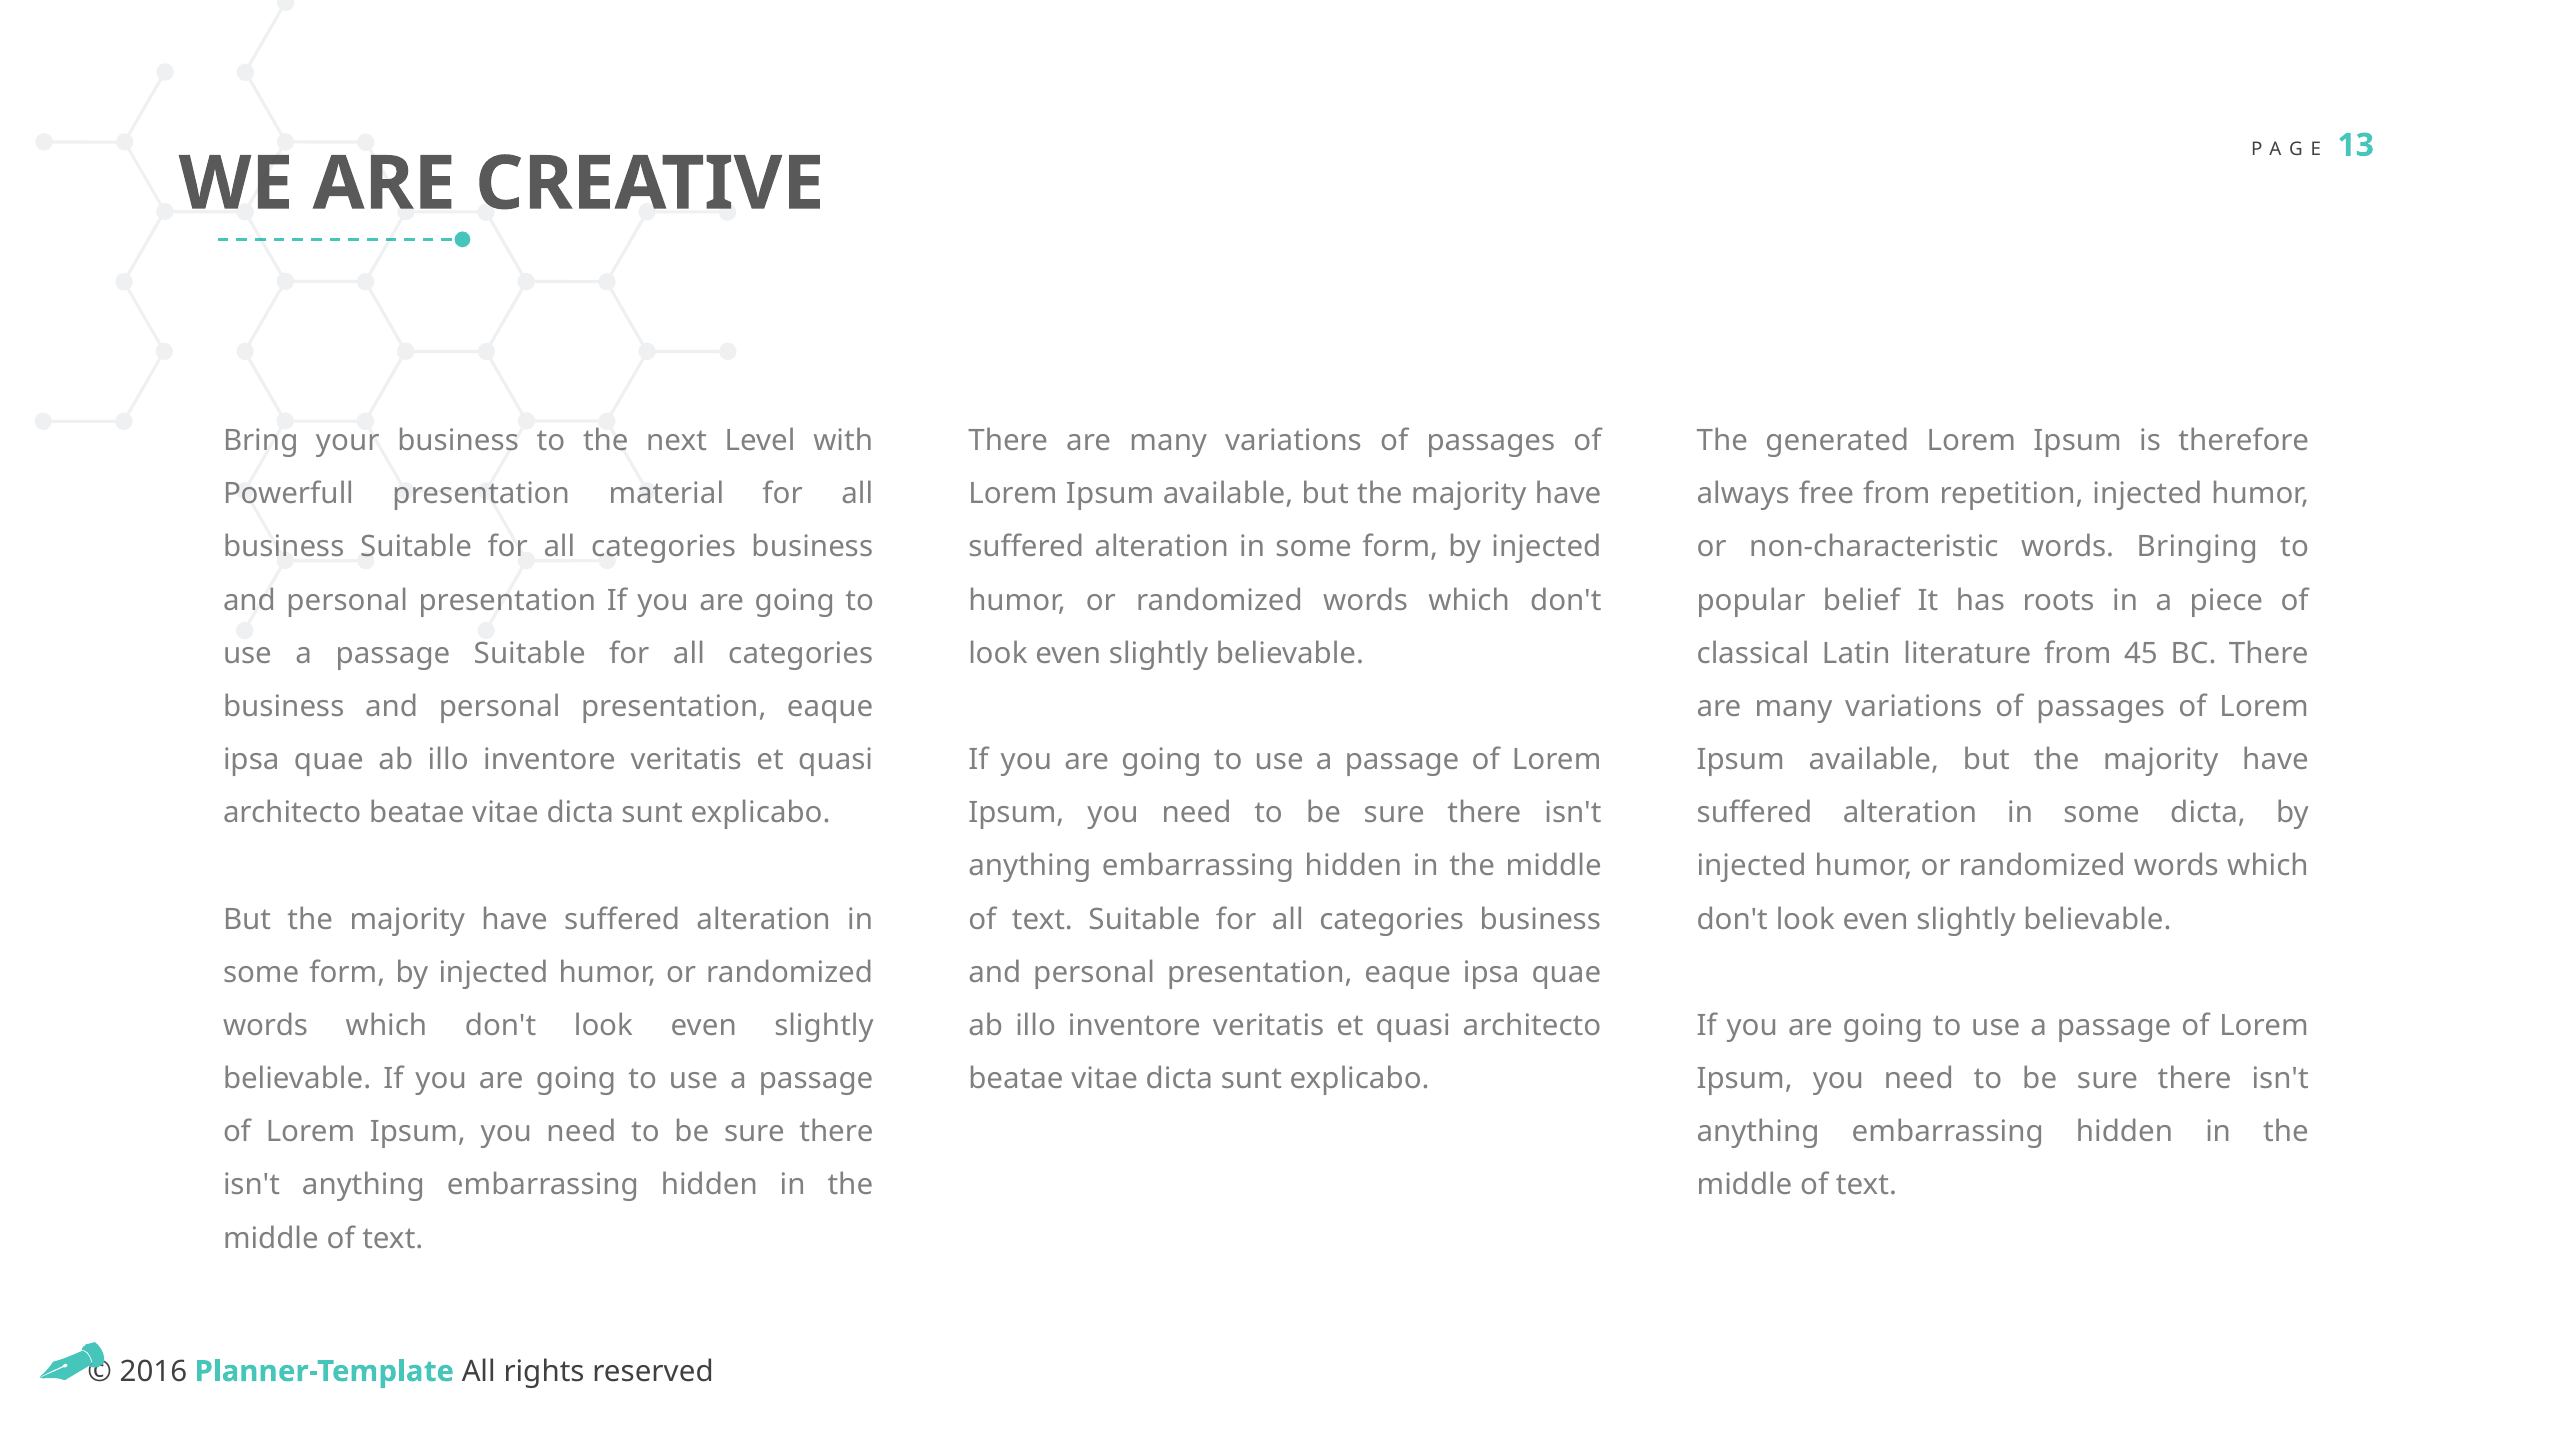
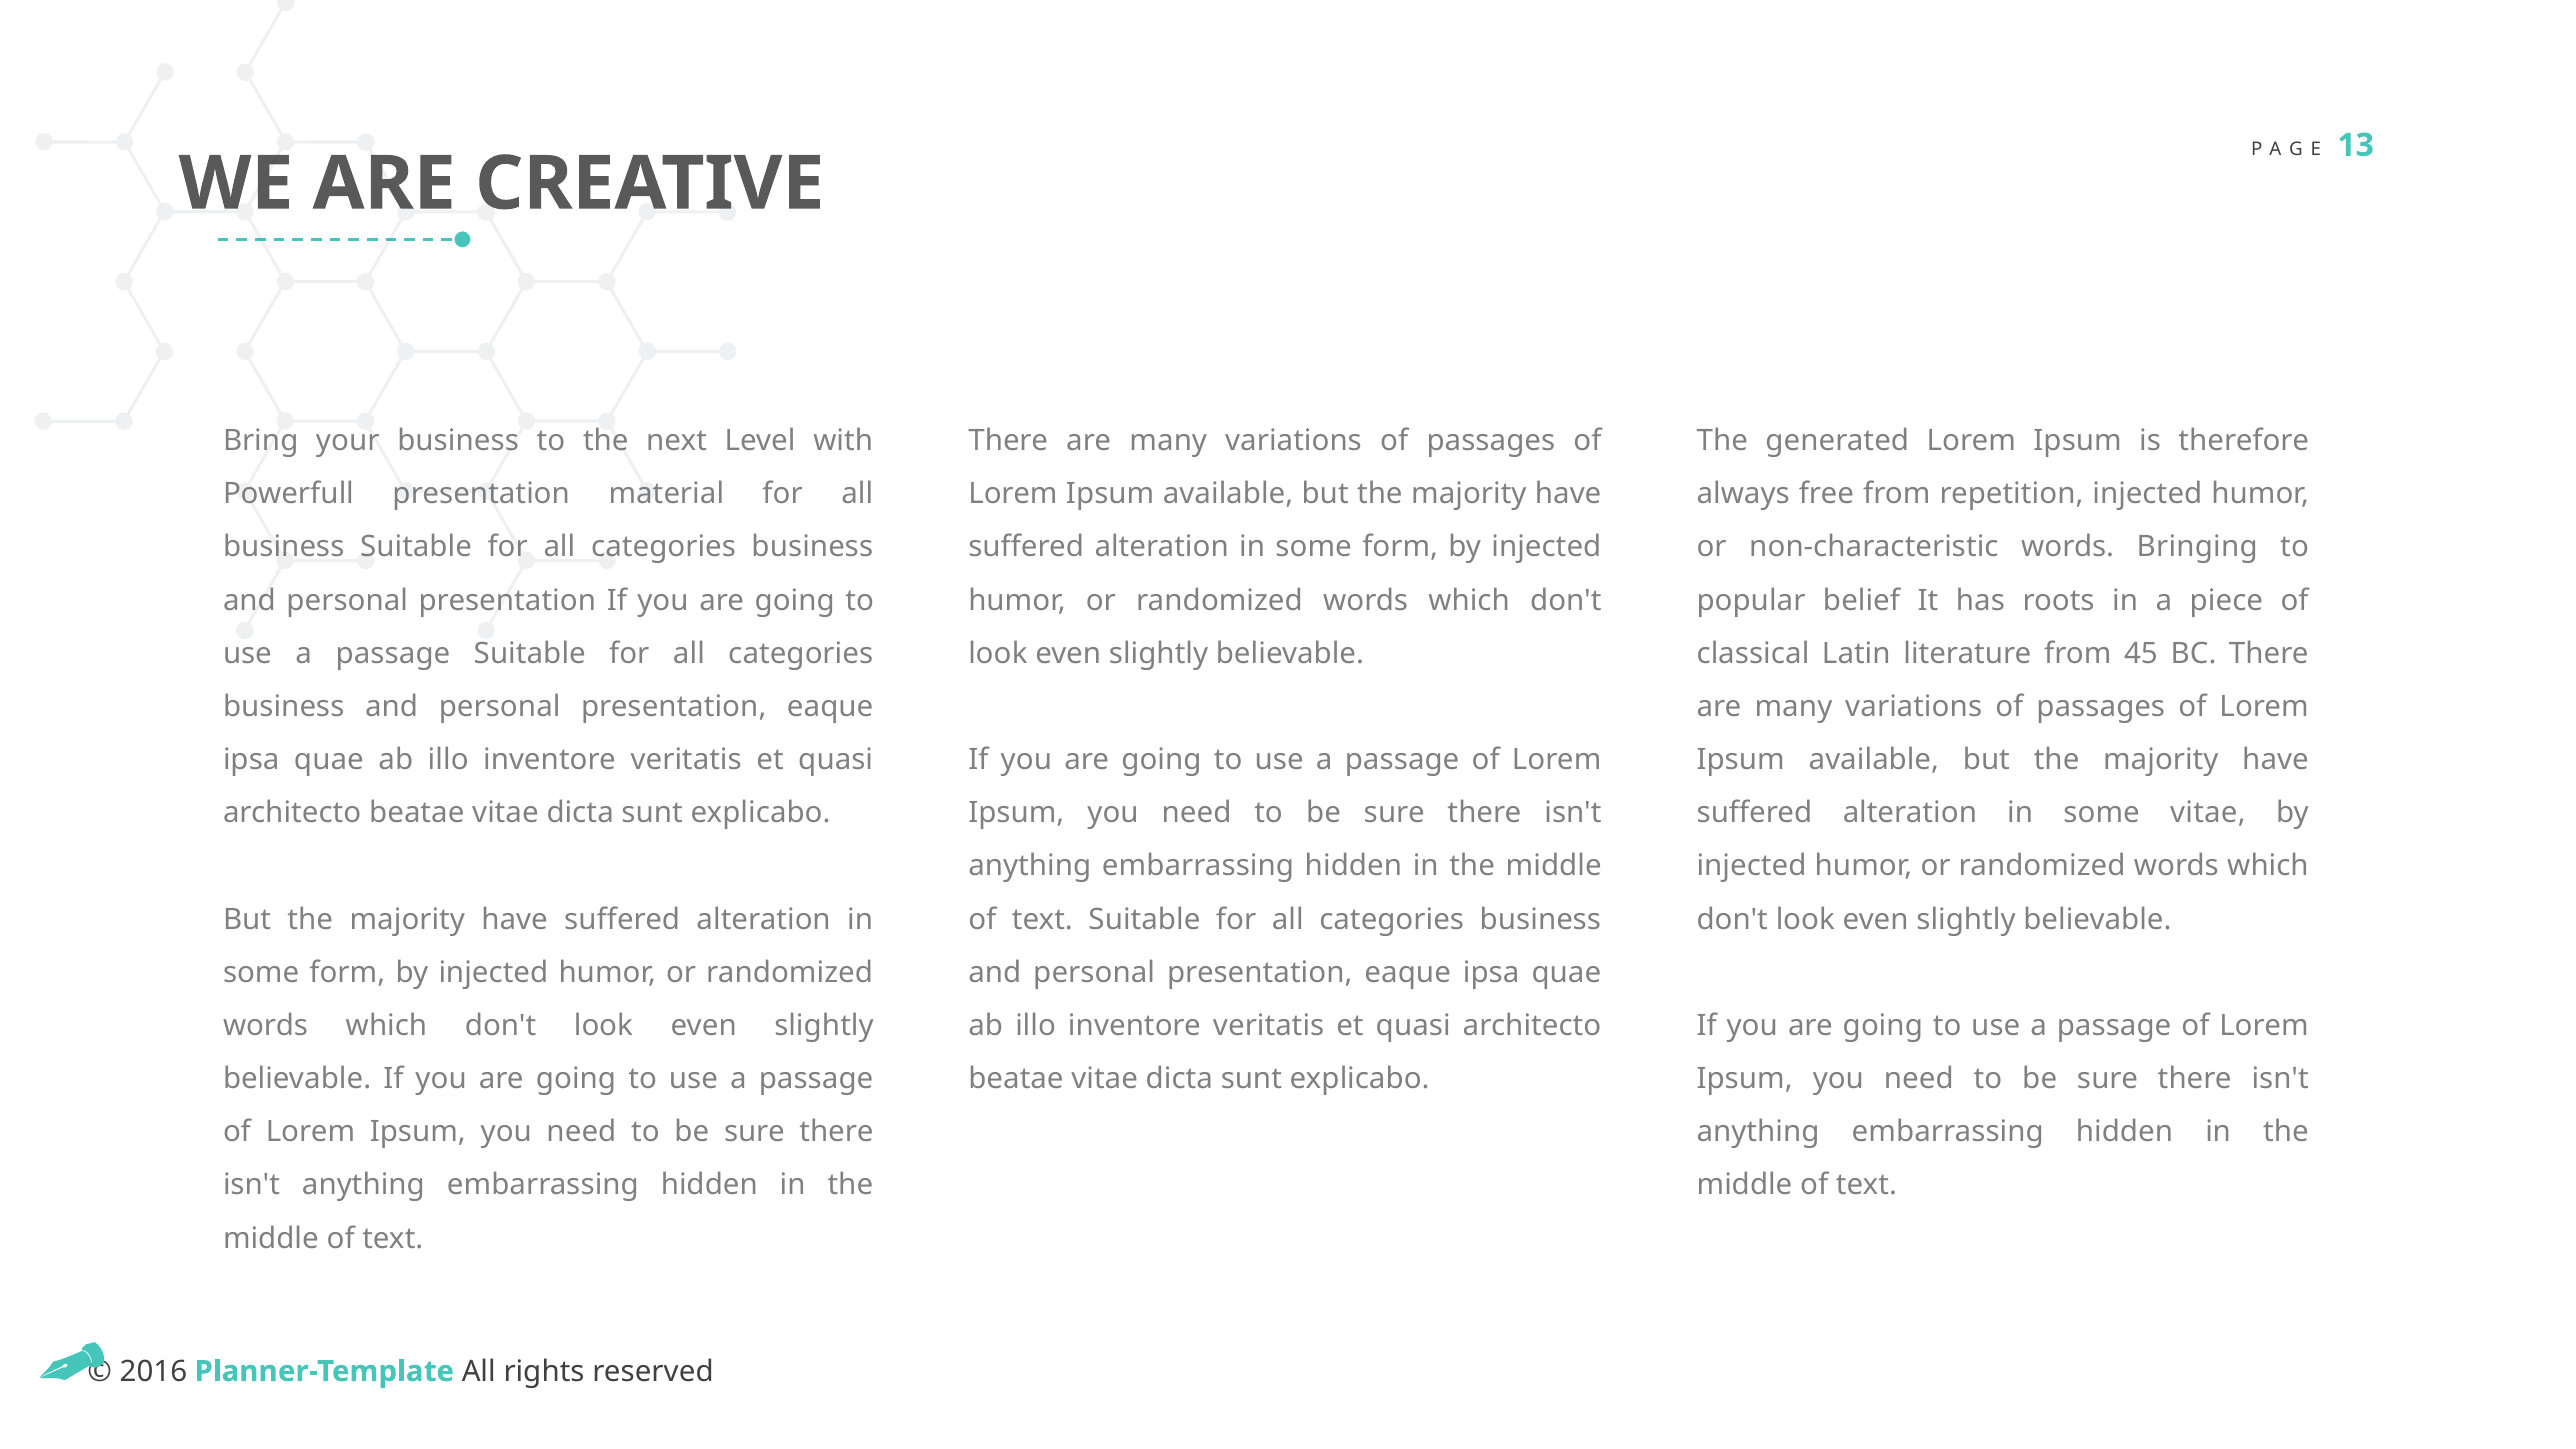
some dicta: dicta -> vitae (2208, 813)
